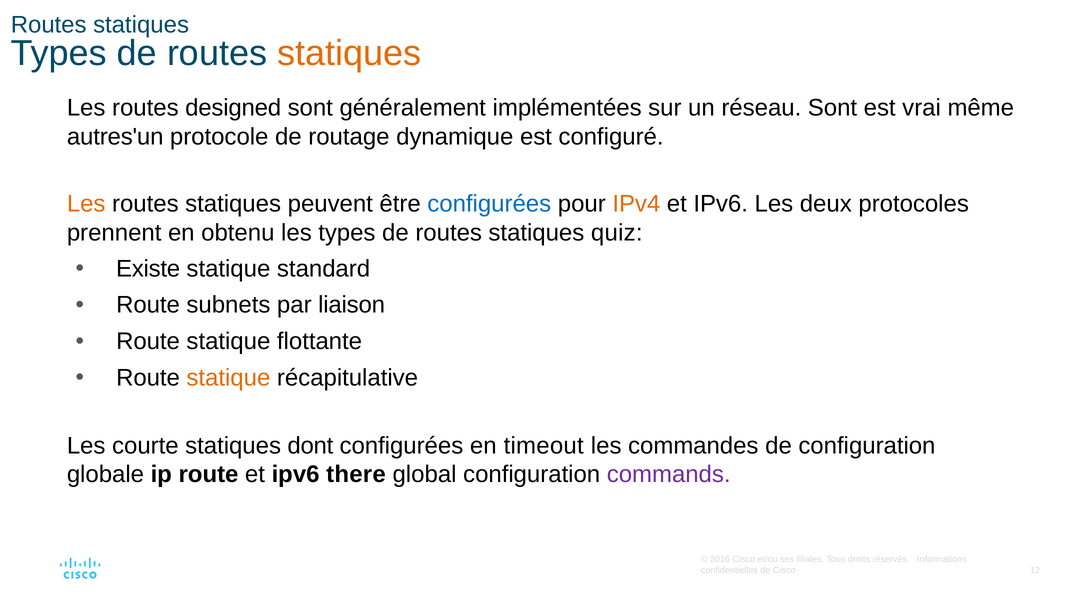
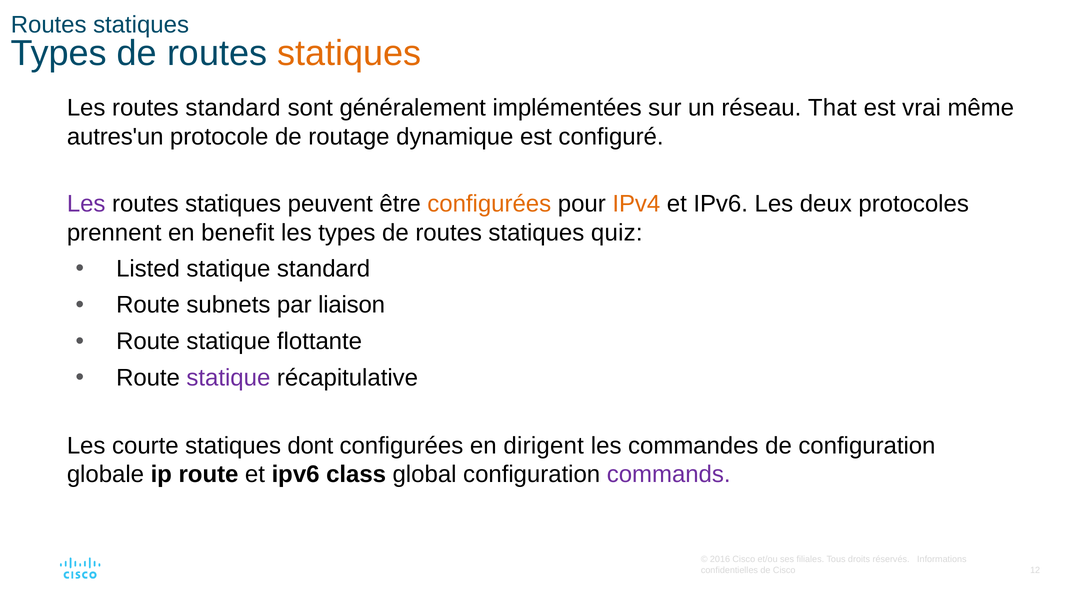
routes designed: designed -> standard (233, 108)
réseau Sont: Sont -> That (832, 108)
Les colour: orange -> purple (86, 204)
configurées colour: blue -> orange (489, 204)
obtenu: obtenu -> benefit (238, 233)
Existe: Existe -> Listed (148, 269)
statique colour: orange -> purple (228, 378)
timeout: timeout -> dirigent (544, 446)
there: there -> class (356, 474)
